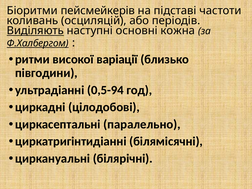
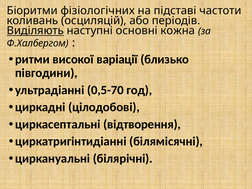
пейсмейкерів: пейсмейкерів -> фізіологічних (98, 11)
Ф.Халбергом underline: present -> none (38, 43)
0,5-94: 0,5-94 -> 0,5-70 (105, 90)
паралельно: паралельно -> відтворення (142, 124)
